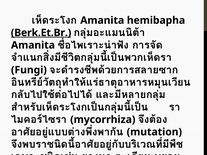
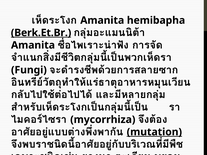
mutation underline: none -> present (154, 132)
